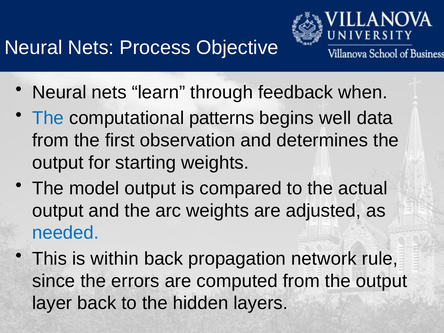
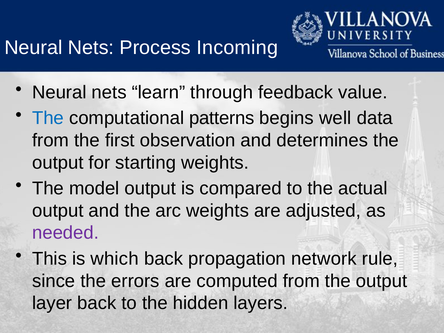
Objective: Objective -> Incoming (237, 48)
when: when -> value (363, 92)
needed colour: blue -> purple (66, 233)
within: within -> which (115, 259)
